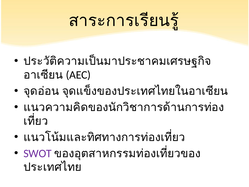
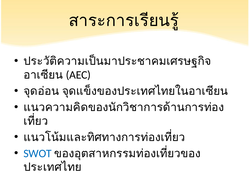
SWOT colour: purple -> blue (38, 153)
